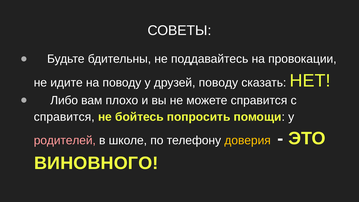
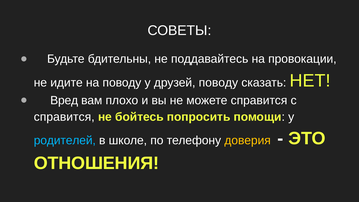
Либо: Либо -> Вред (64, 100)
родителей colour: pink -> light blue (65, 140)
ВИНОВНОГО: ВИНОВНОГО -> ОТНОШЕНИЯ (96, 163)
